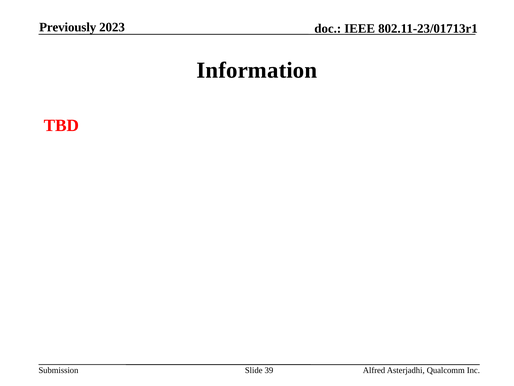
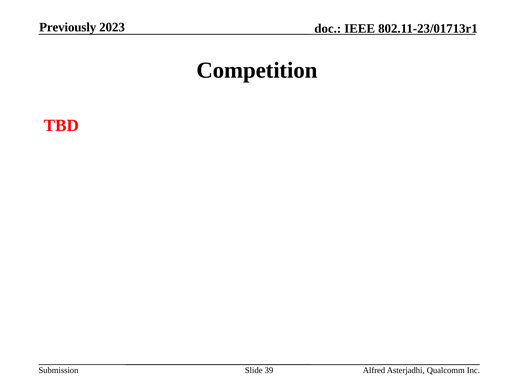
Information: Information -> Competition (257, 70)
